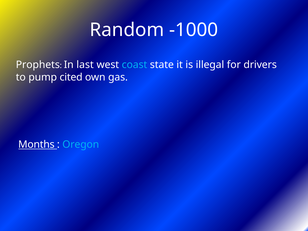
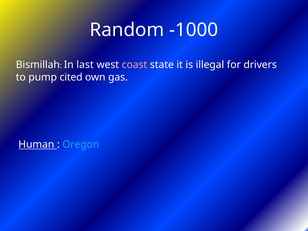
Prophets: Prophets -> Bismillah (38, 65)
coast colour: light blue -> pink (134, 65)
Months: Months -> Human (36, 144)
